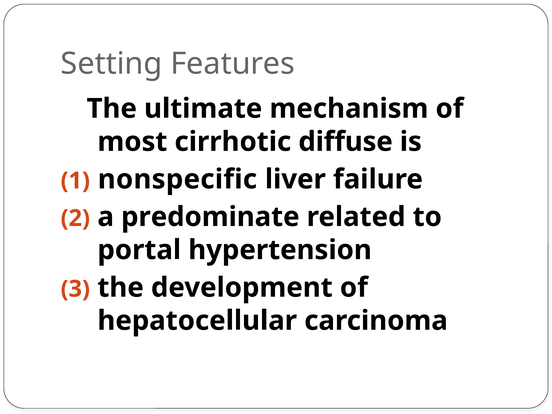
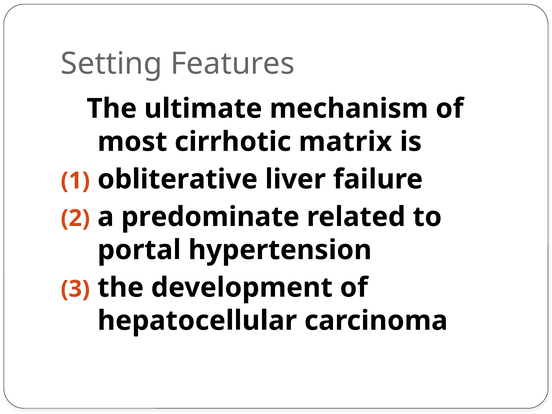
diffuse: diffuse -> matrix (345, 142)
nonspecific: nonspecific -> obliterative (178, 179)
